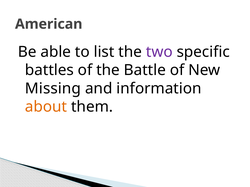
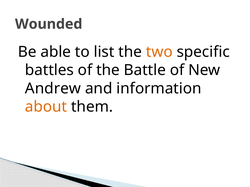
American: American -> Wounded (49, 24)
two colour: purple -> orange (159, 52)
Missing: Missing -> Andrew (53, 89)
